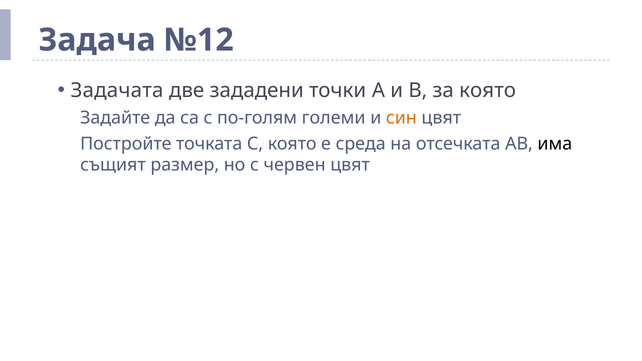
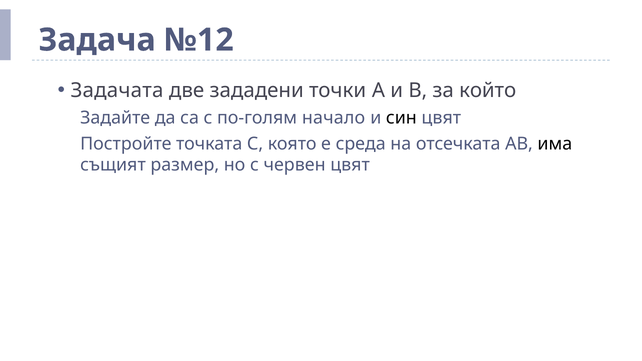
за която: която -> който (488, 90)
големи: големи -> начало (334, 118)
син colour: orange -> black (401, 118)
